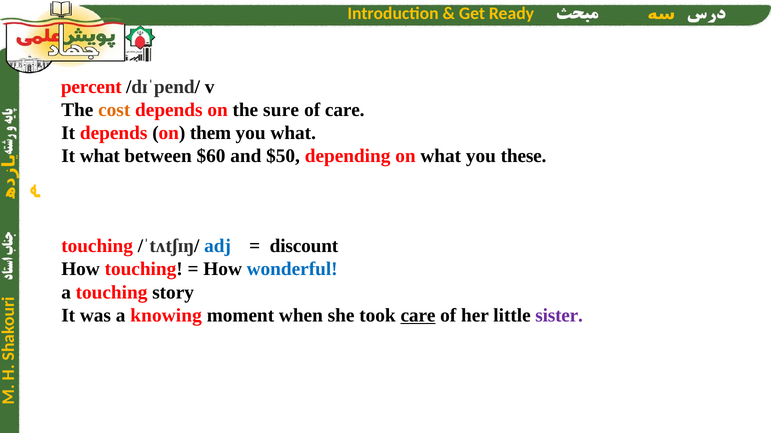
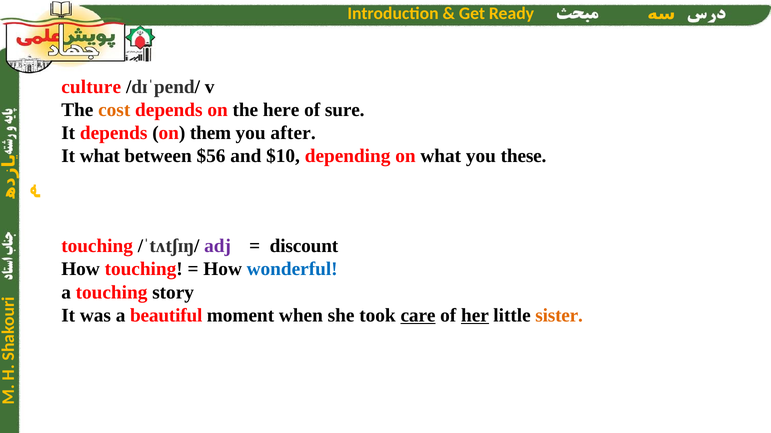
percent: percent -> culture (91, 87)
sure: sure -> here (281, 110)
of care: care -> sure (345, 110)
you what: what -> after (293, 133)
$60: $60 -> $56 (211, 156)
$50: $50 -> $10 (283, 156)
adj colour: blue -> purple (218, 246)
knowing: knowing -> beautiful (166, 316)
her underline: none -> present (475, 316)
sister colour: purple -> orange (559, 316)
